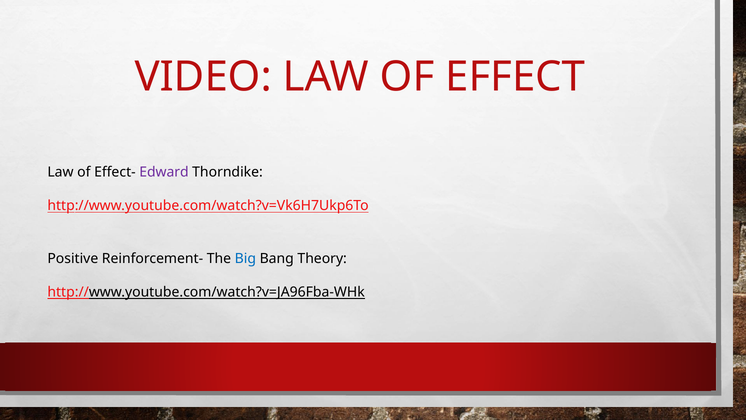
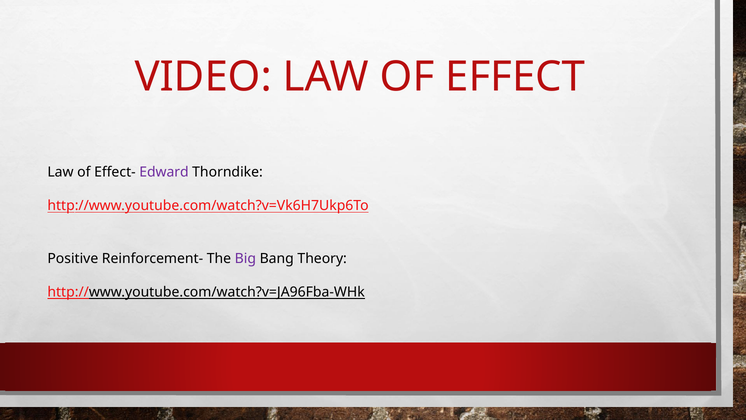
Big colour: blue -> purple (245, 258)
